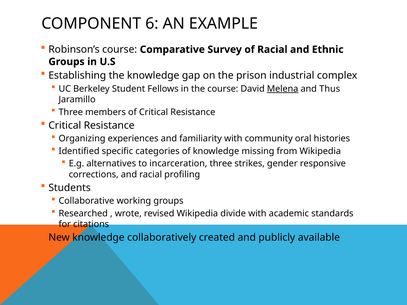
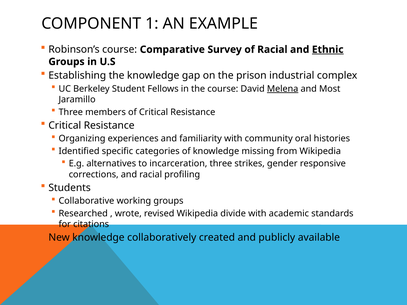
6: 6 -> 1 (152, 23)
Ethnic underline: none -> present (328, 50)
Thus: Thus -> Most (330, 89)
